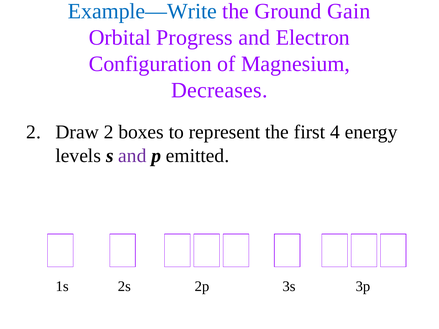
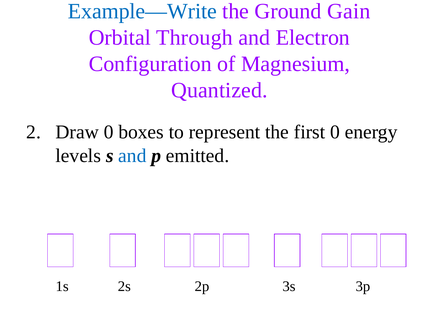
Progress: Progress -> Through (195, 38)
Decreases: Decreases -> Quantized (219, 90)
Draw 2: 2 -> 0 (109, 132)
first 4: 4 -> 0 (335, 132)
and colour: purple -> blue (132, 156)
